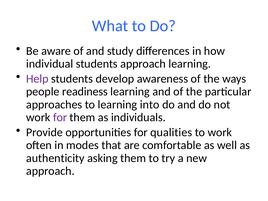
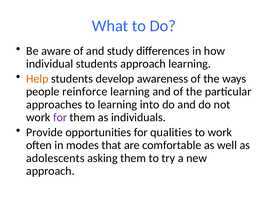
Help colour: purple -> orange (37, 79)
readiness: readiness -> reinforce (85, 92)
authenticity: authenticity -> adolescents (55, 158)
